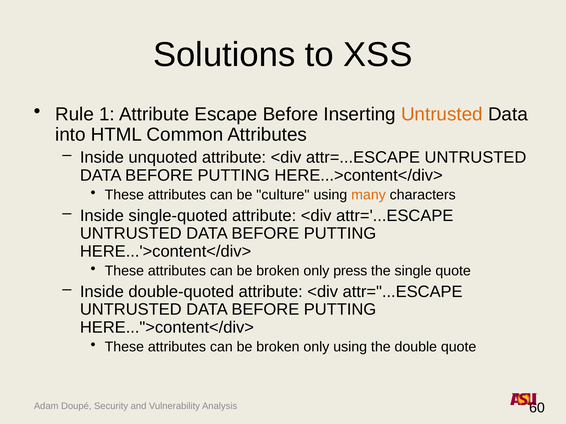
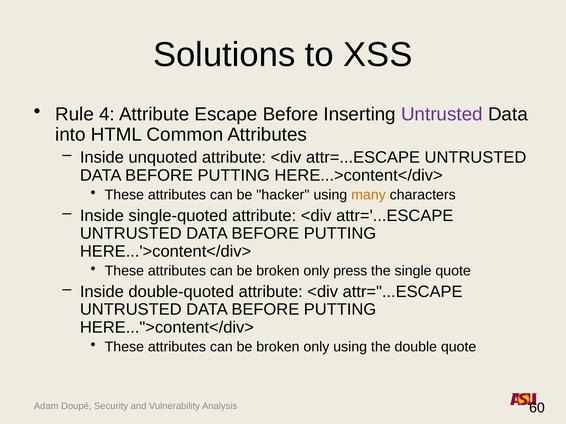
1: 1 -> 4 (107, 115)
Untrusted colour: orange -> purple (442, 115)
culture: culture -> hacker (283, 195)
